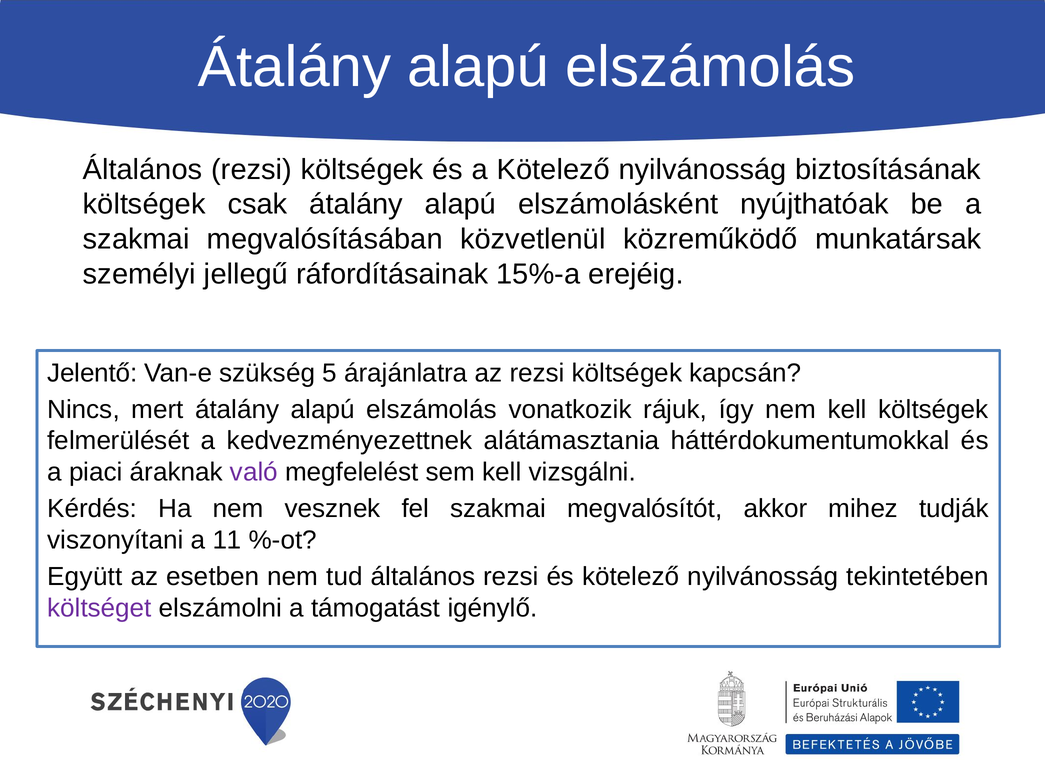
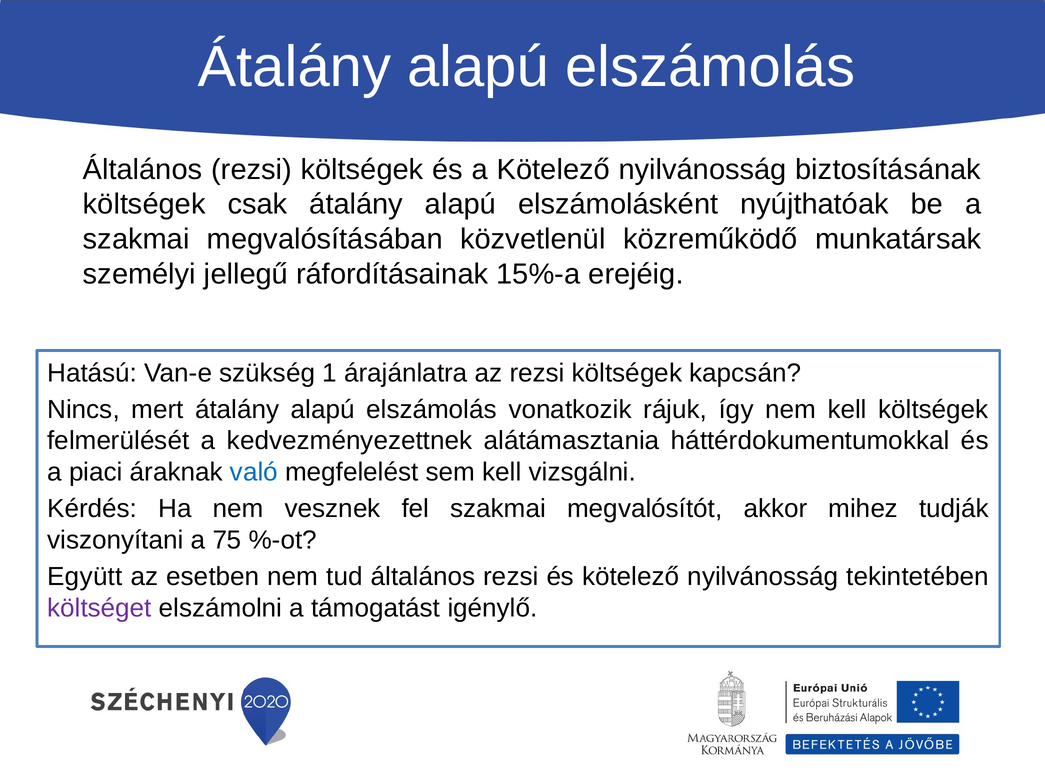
Jelentő: Jelentő -> Hatású (92, 373)
5: 5 -> 1 (330, 373)
való colour: purple -> blue (254, 473)
11: 11 -> 75 (227, 541)
